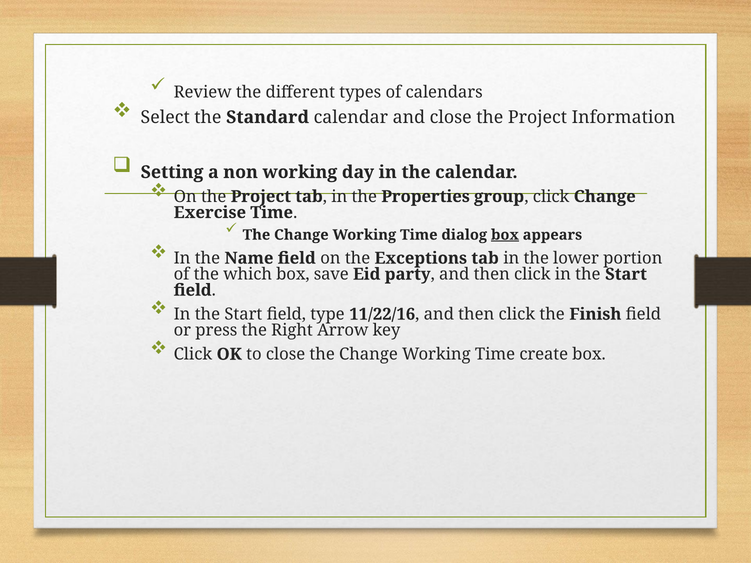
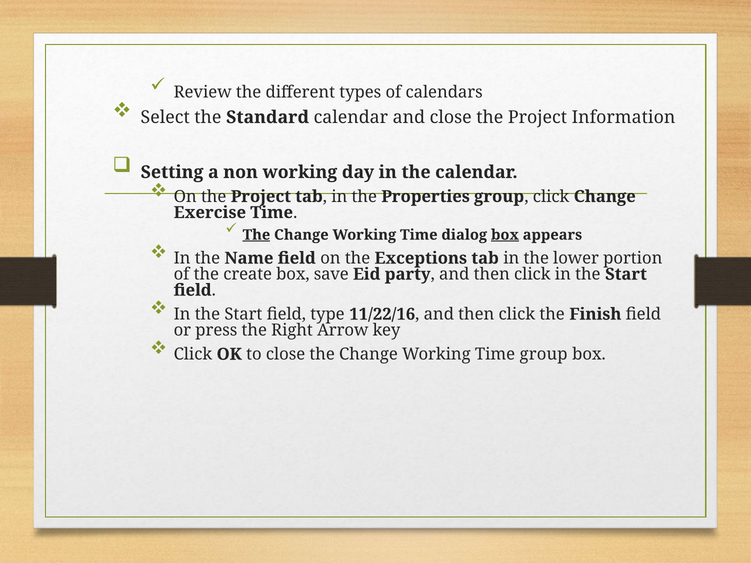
The underline: none -> present (256, 235)
which: which -> create (248, 274)
Time create: create -> group (544, 354)
